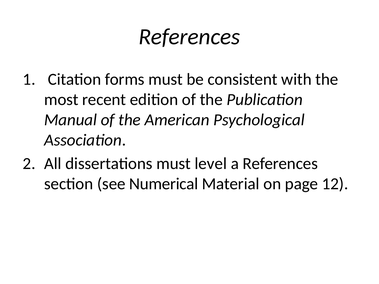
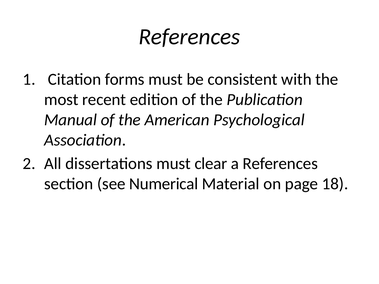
level: level -> clear (211, 164)
12: 12 -> 18 (335, 184)
